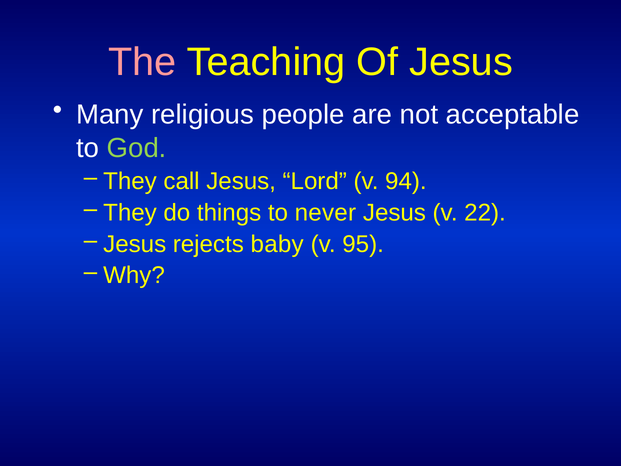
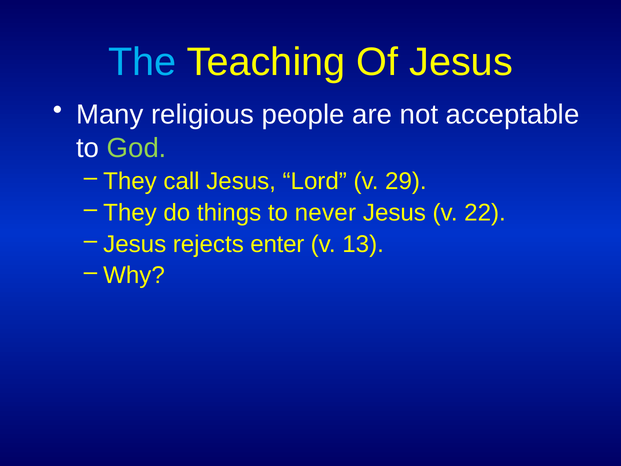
The colour: pink -> light blue (142, 62)
94: 94 -> 29 (406, 181)
baby: baby -> enter (277, 244)
95: 95 -> 13 (363, 244)
